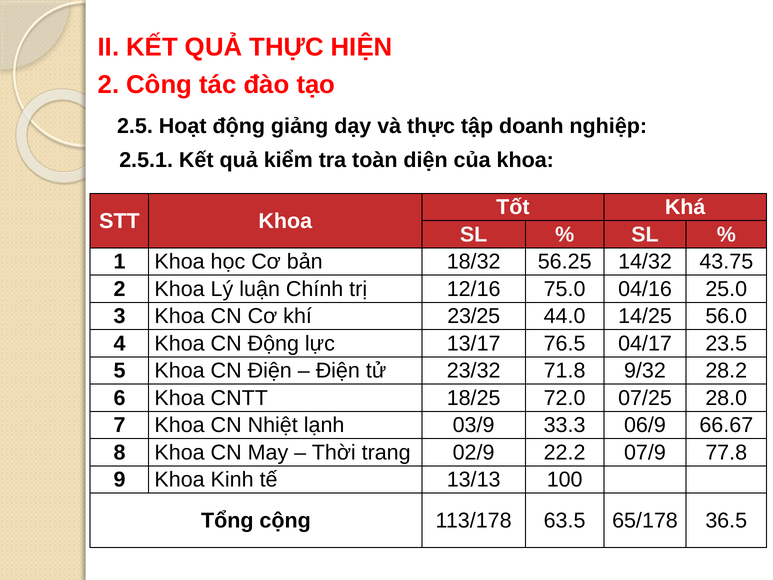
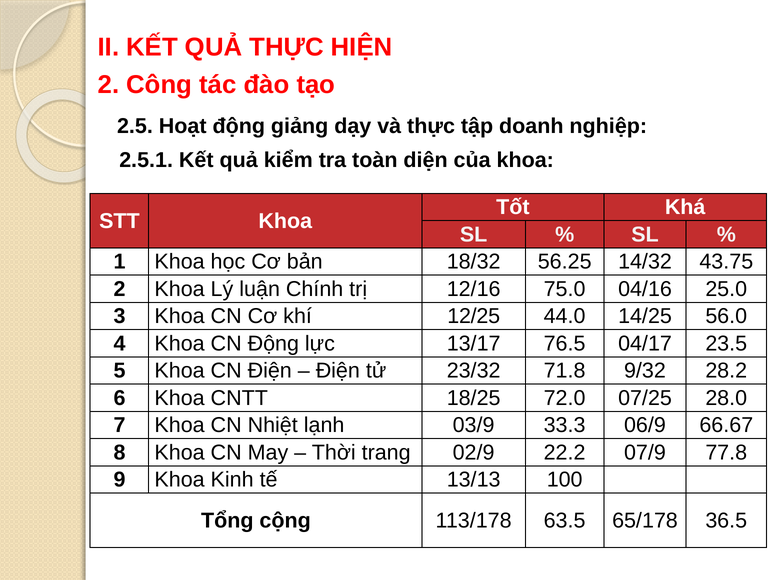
23/25: 23/25 -> 12/25 (474, 316)
